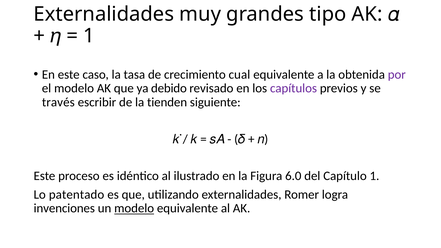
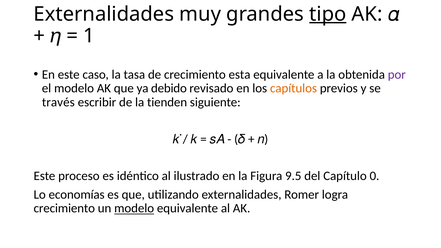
tipo underline: none -> present (328, 14)
cual: cual -> esta (240, 75)
capítulos colour: purple -> orange (293, 88)
6.0: 6.0 -> 9.5 (293, 176)
Capítulo 1: 1 -> 0 (374, 176)
patentado: patentado -> economías (77, 195)
invenciones: invenciones -> crecimiento (64, 208)
